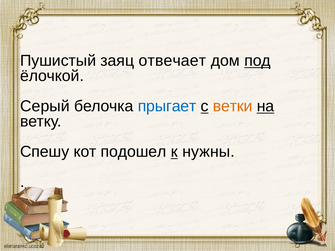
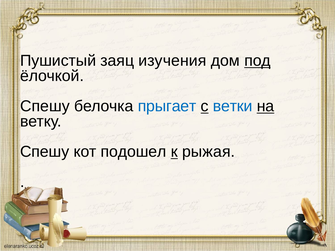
отвечает: отвечает -> изучения (172, 61)
Серый: Серый -> Спешу (45, 106)
ветки colour: orange -> blue (233, 106)
нужны: нужны -> рыжая (209, 152)
